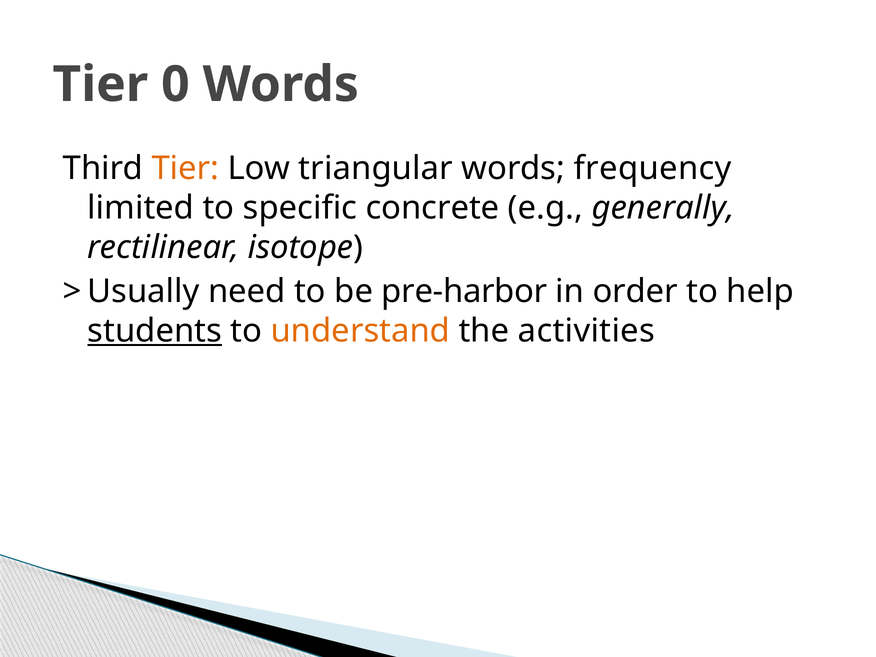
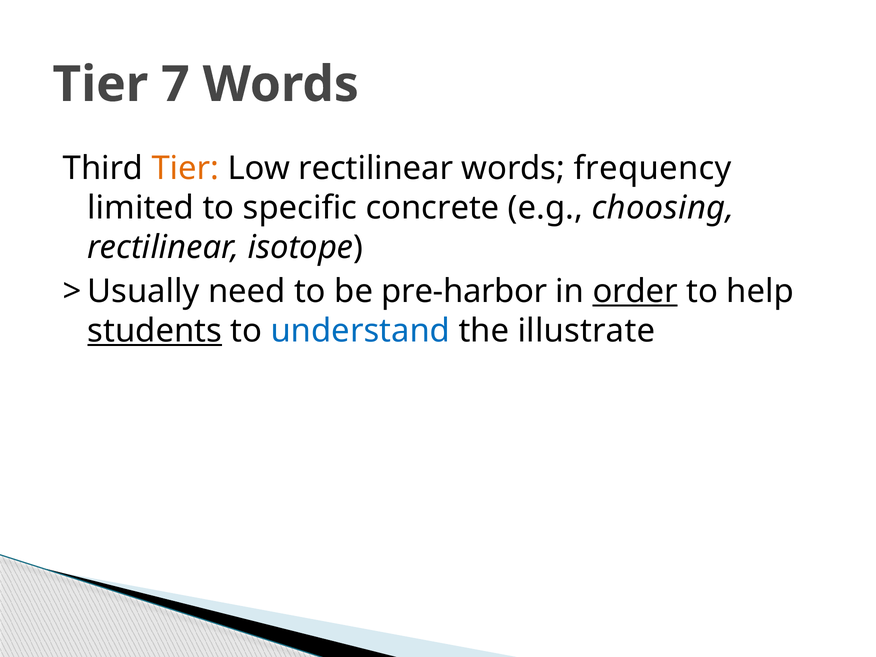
0: 0 -> 7 (175, 85)
Low triangular: triangular -> rectilinear (376, 168)
generally: generally -> choosing (663, 208)
order underline: none -> present (635, 291)
understand colour: orange -> blue (360, 331)
activities: activities -> illustrate (586, 331)
